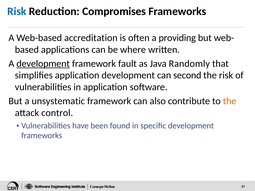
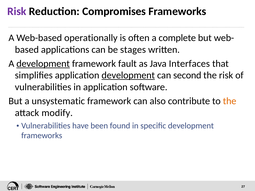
Risk colour: blue -> purple (17, 11)
accreditation: accreditation -> operationally (91, 38)
providing: providing -> complete (177, 38)
where: where -> stages (133, 50)
Randomly: Randomly -> Interfaces (189, 64)
development underline: none -> present (128, 75)
control: control -> modify (57, 113)
